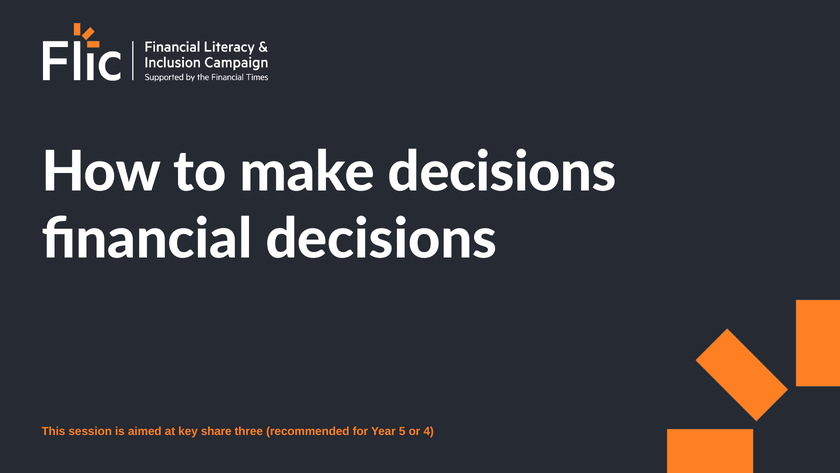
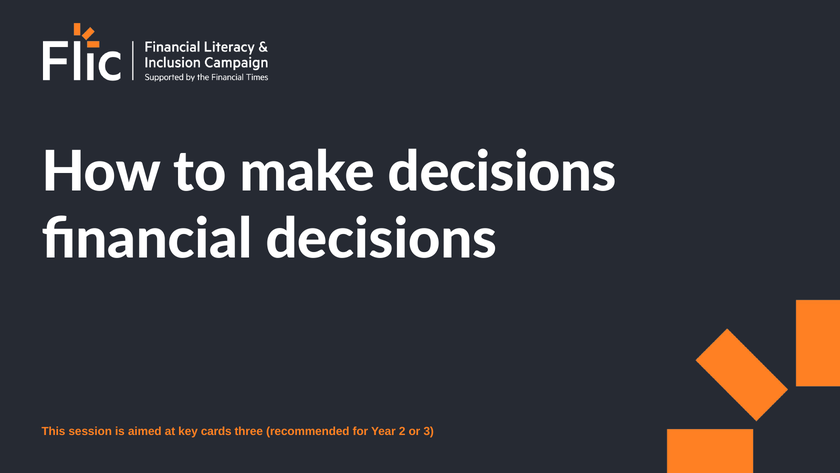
share: share -> cards (216, 431)
5: 5 -> 2 (402, 431)
4: 4 -> 3 (429, 431)
